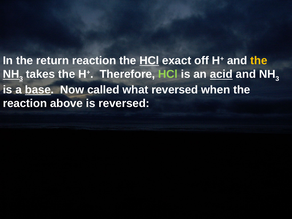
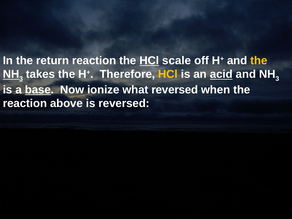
exact: exact -> scale (177, 61)
HCl colour: light green -> yellow (168, 74)
called: called -> ionize (103, 90)
